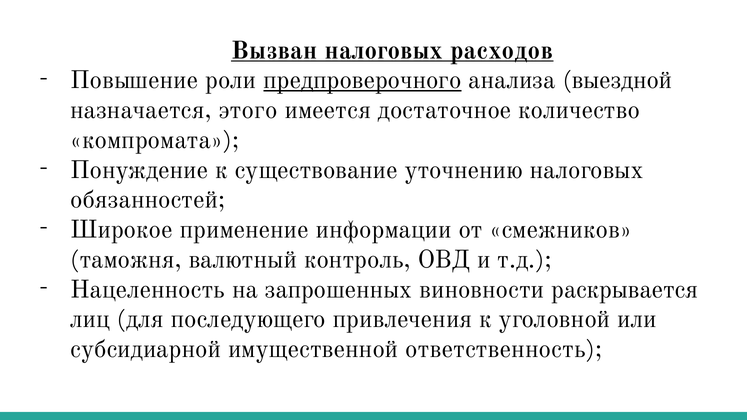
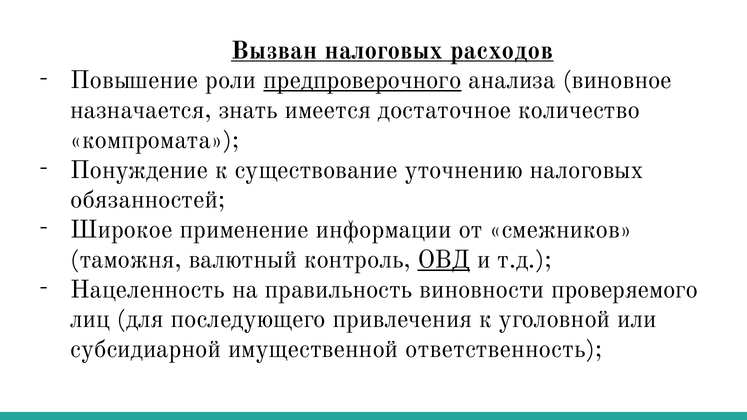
выездной: выездной -> виновное (617, 80)
этого: этого -> знать (248, 110)
ОВД underline: none -> present (444, 260)
запрошенных: запрошенных -> правильность (339, 289)
раскрывается: раскрывается -> проверяемого (625, 289)
